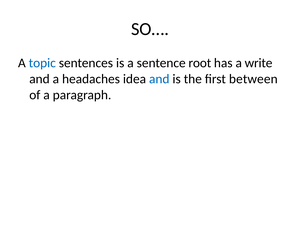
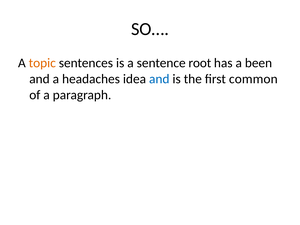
topic colour: blue -> orange (42, 63)
write: write -> been (258, 63)
between: between -> common (253, 79)
